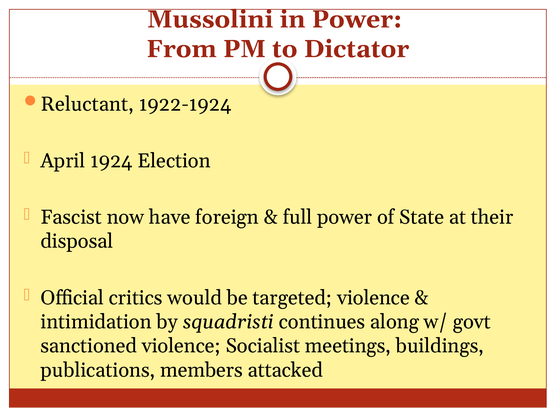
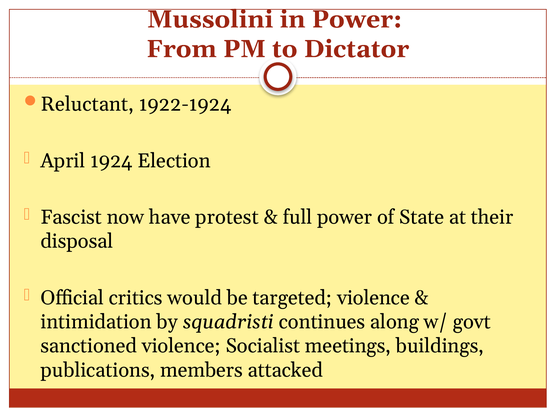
foreign: foreign -> protest (227, 217)
